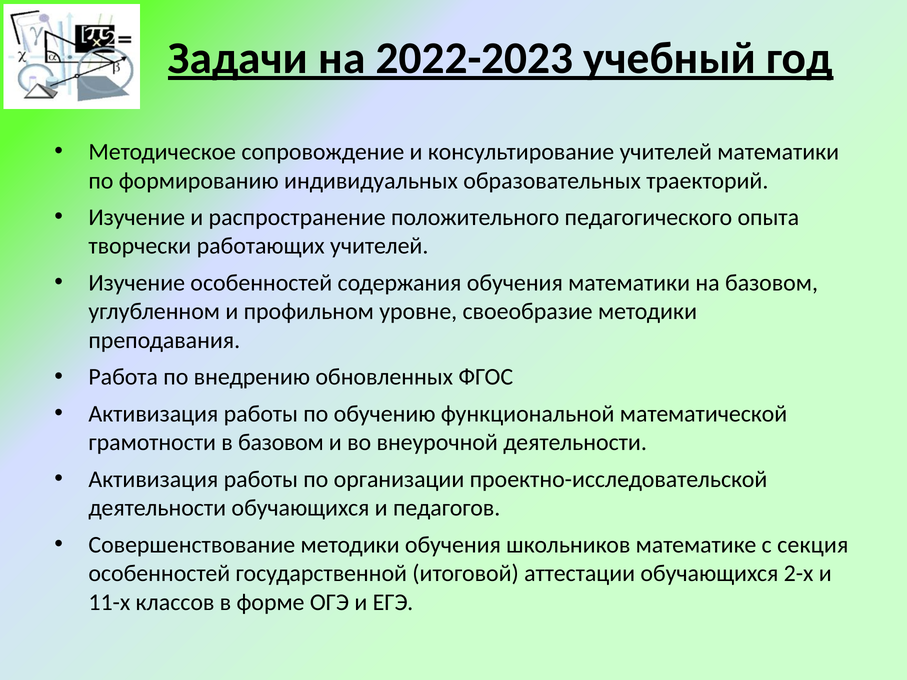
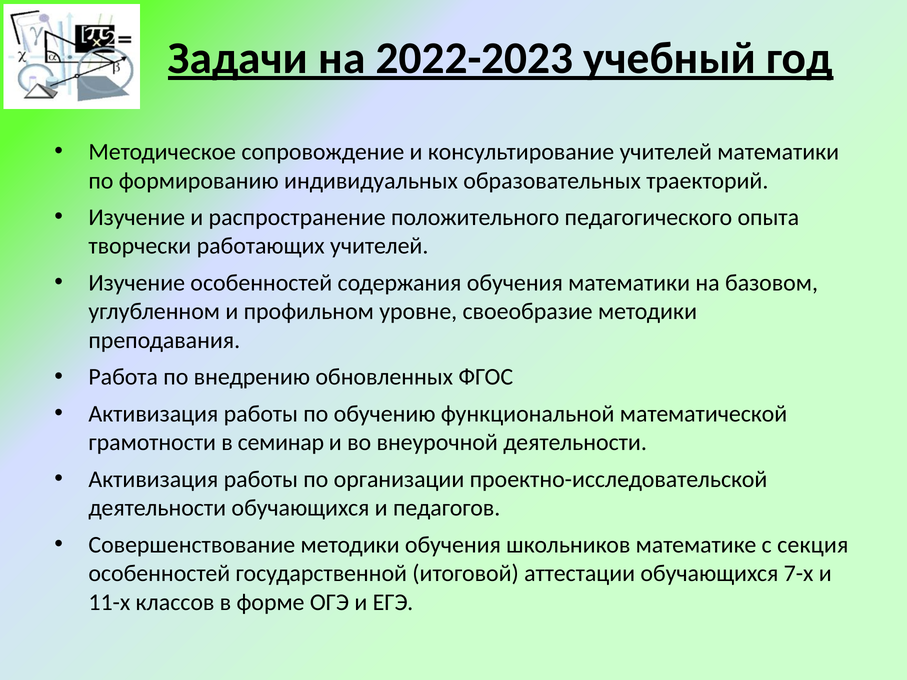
в базовом: базовом -> семинар (281, 443)
2-х: 2-х -> 7-х (799, 574)
